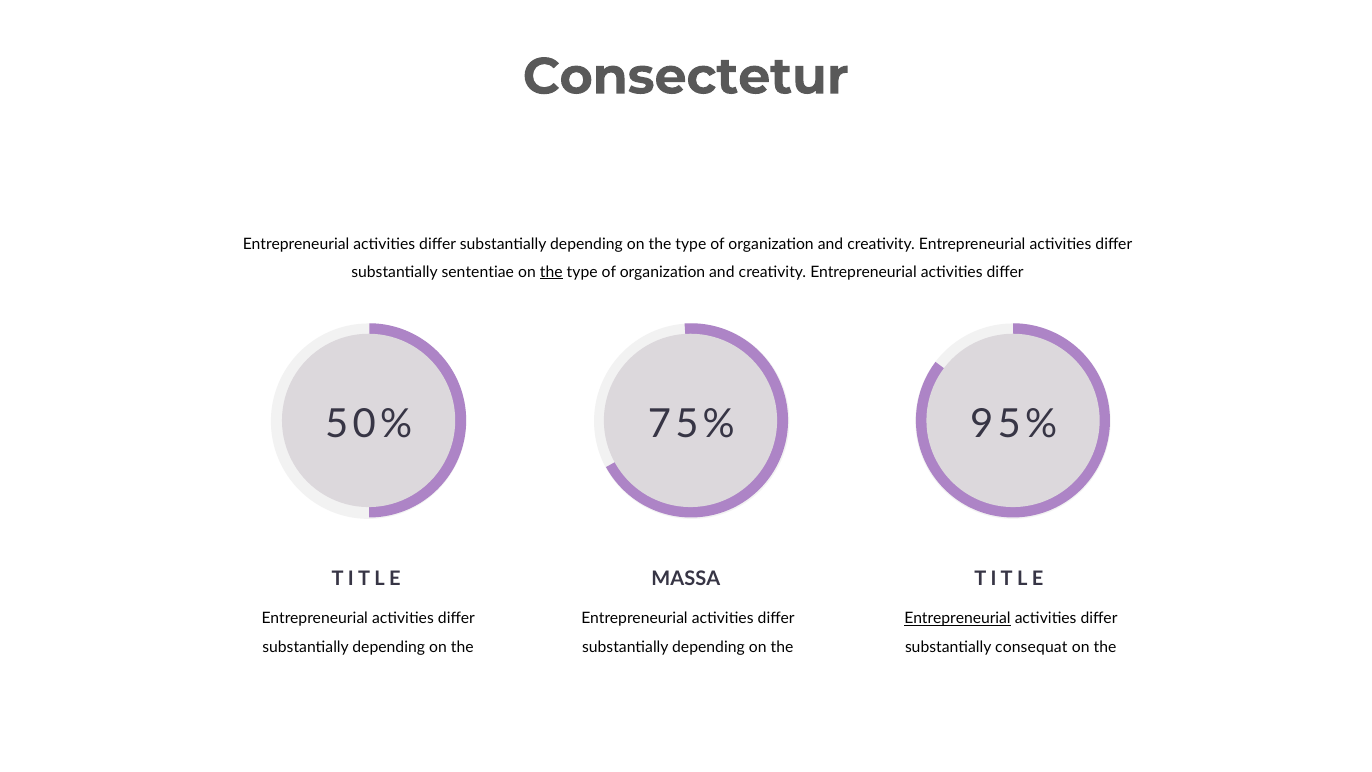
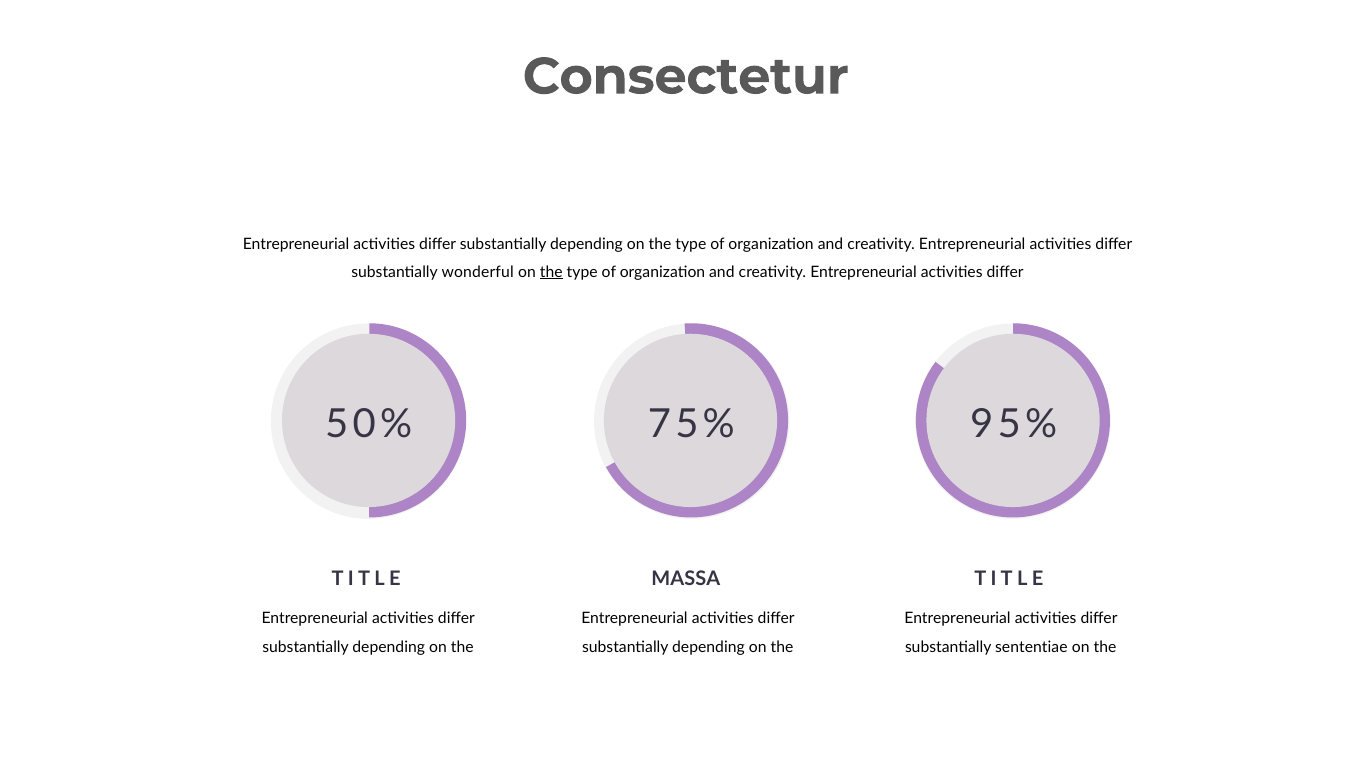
sententiae: sententiae -> wonderful (478, 272)
Entrepreneurial underline: present -> none (957, 618)
consequat: consequat -> sententiae (1031, 647)
